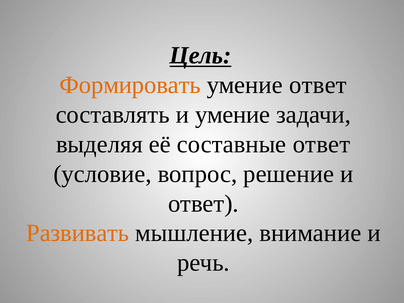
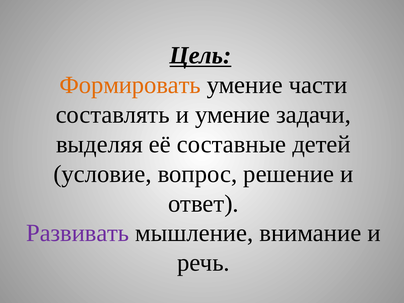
умение ответ: ответ -> части (318, 85)
составные ответ: ответ -> детей (322, 144)
Развивать colour: orange -> purple (78, 233)
